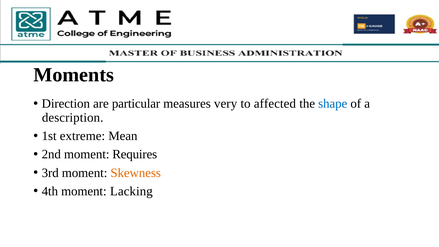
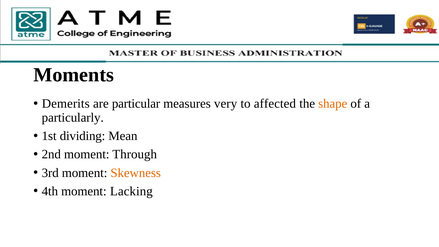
Direction: Direction -> Demerits (66, 104)
shape colour: blue -> orange (333, 104)
description: description -> particularly (73, 118)
extreme: extreme -> dividing (83, 136)
Requires: Requires -> Through (135, 154)
